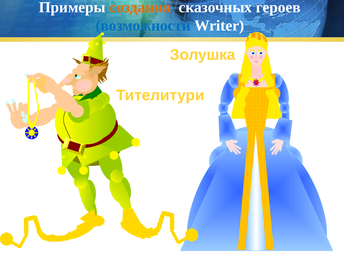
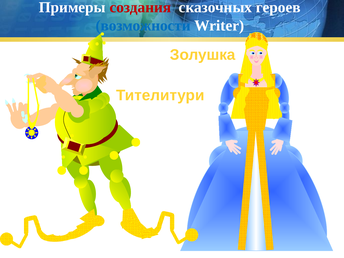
создания colour: orange -> red (140, 7)
